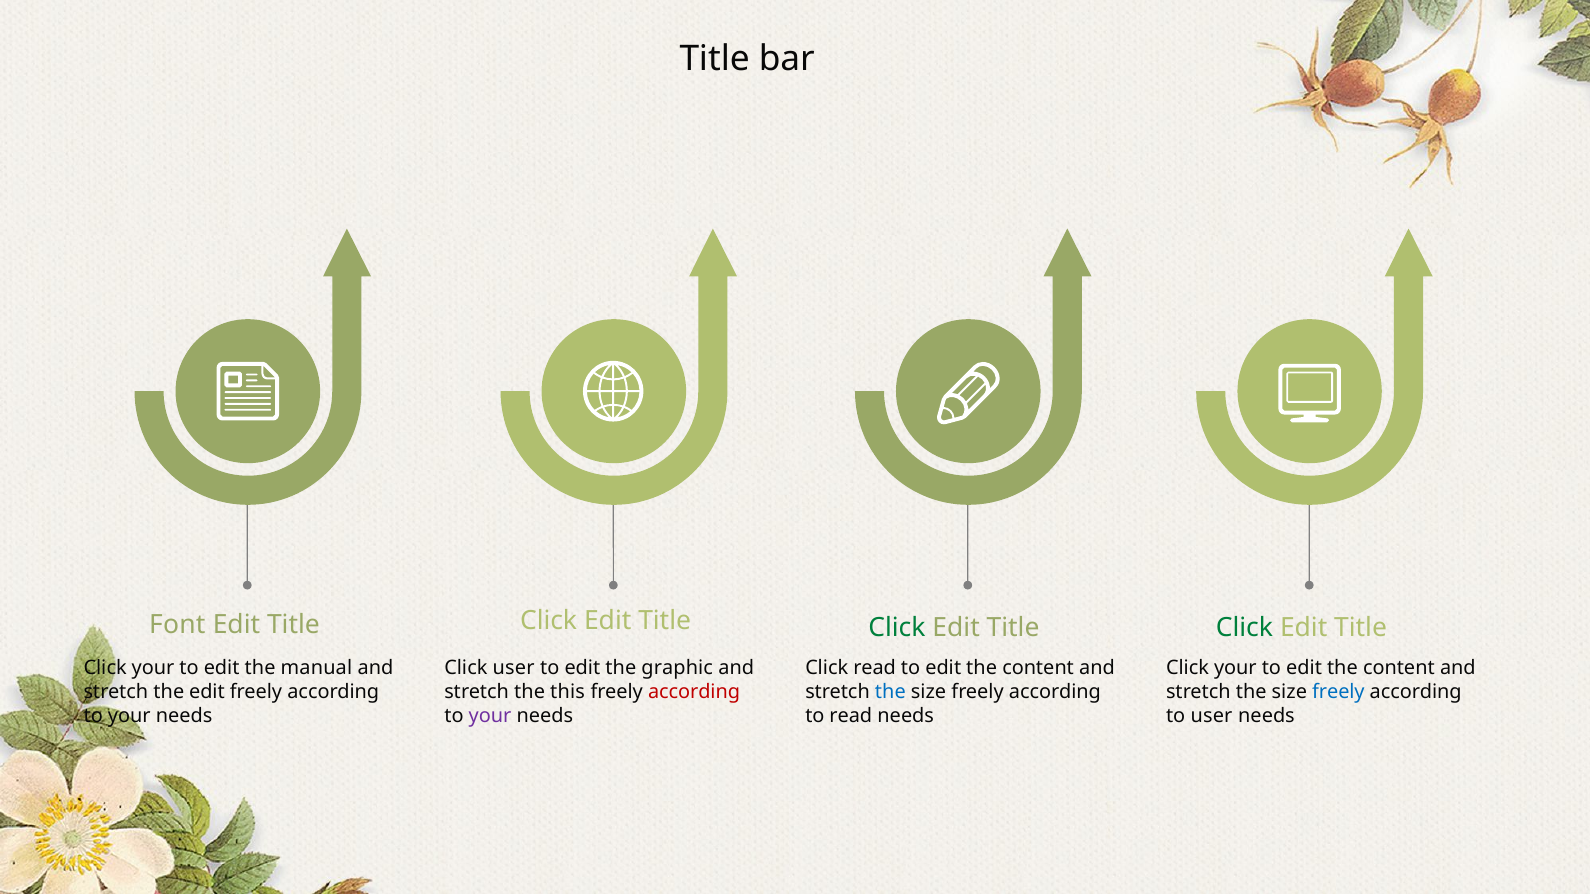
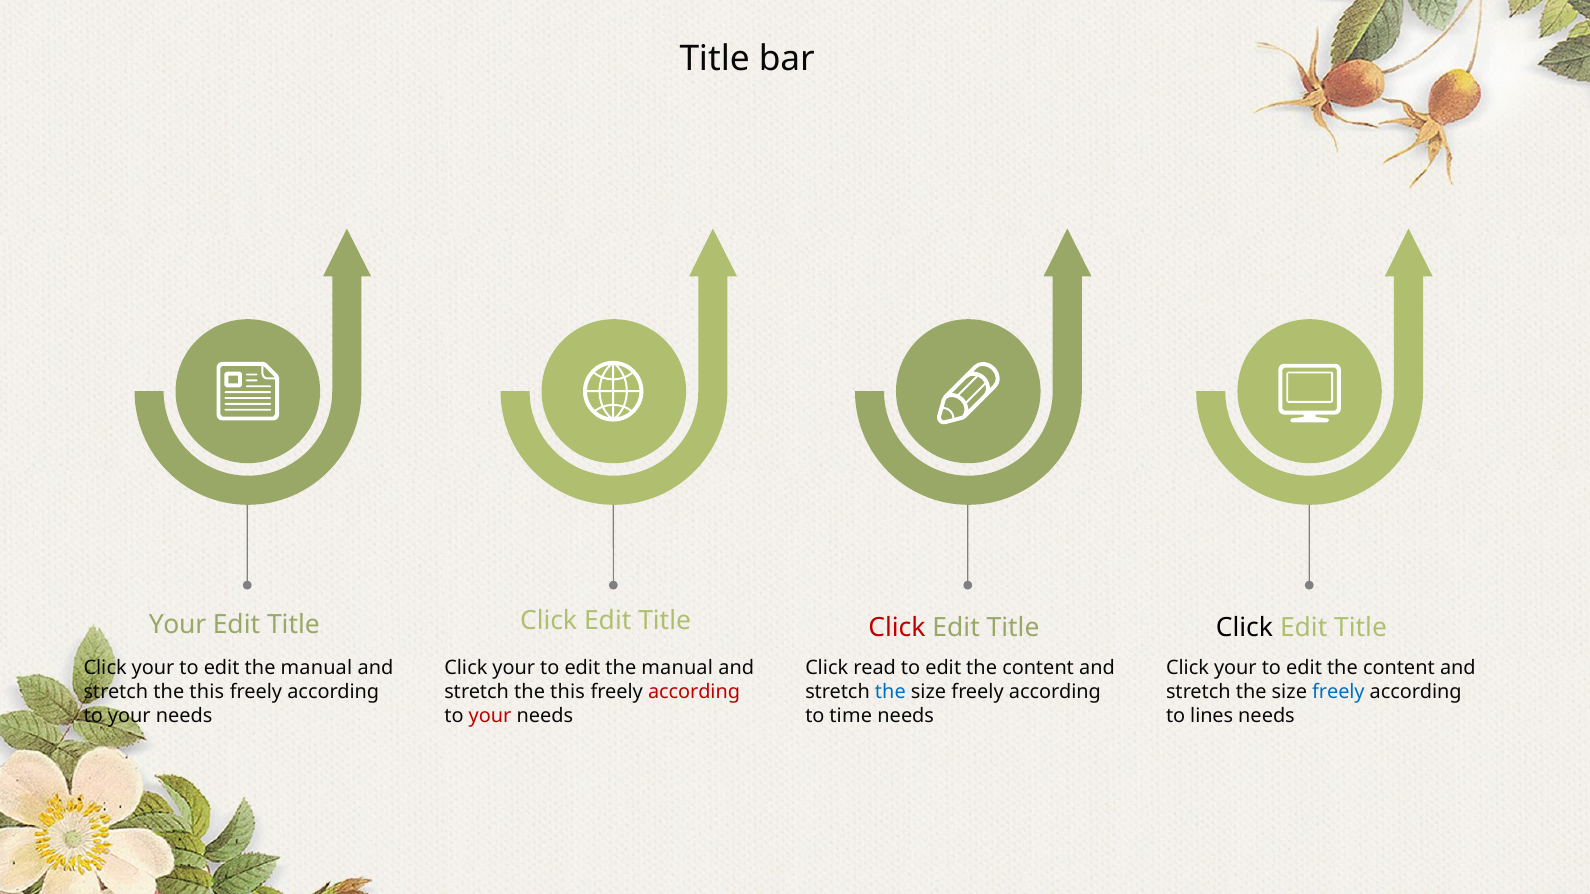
Font: Font -> Your (178, 625)
Click colour: green -> red (897, 628)
Click colour: green -> black (1245, 628)
user: user -> your (514, 669)
graphic: graphic -> manual (677, 669)
edit: edit -> this (207, 693)
your colour: purple -> red (490, 716)
to read: read -> time (851, 716)
to user: user -> lines (1212, 716)
